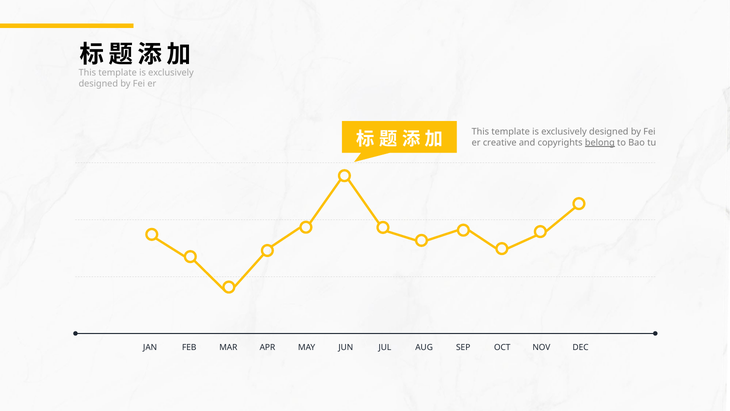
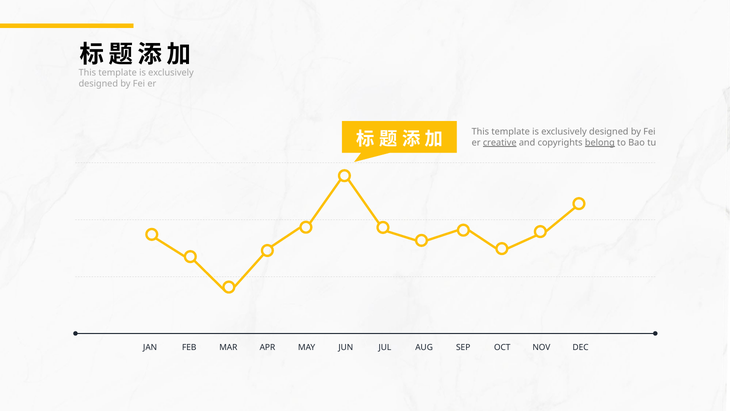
creative underline: none -> present (500, 142)
